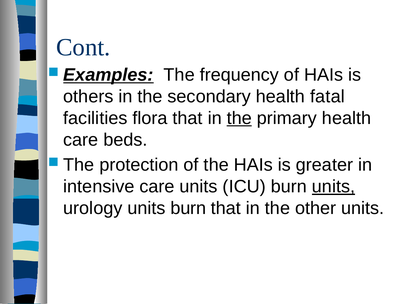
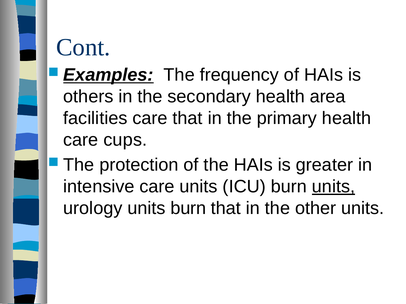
fatal: fatal -> area (328, 97)
facilities flora: flora -> care (150, 118)
the underline: present -> none (239, 118)
beds: beds -> cups (125, 140)
